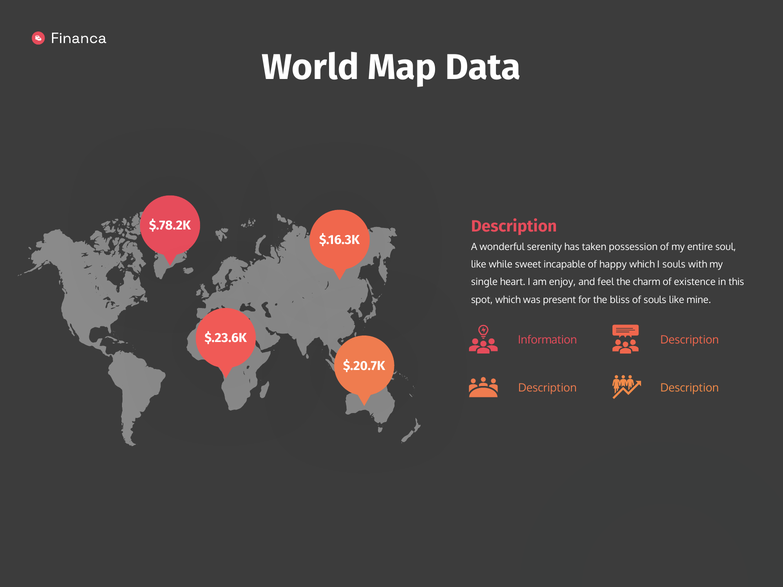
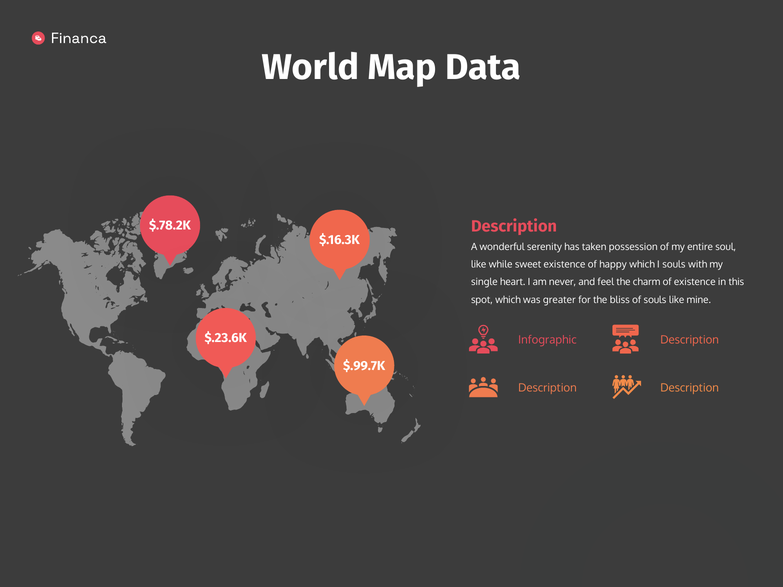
sweet incapable: incapable -> existence (564, 265)
enjoy: enjoy -> never (562, 282)
present: present -> greater (559, 300)
Information: Information -> Infographic (547, 340)
$.20.7K: $.20.7K -> $.99.7K (364, 366)
